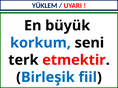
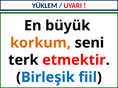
korkum colour: blue -> orange (40, 43)
